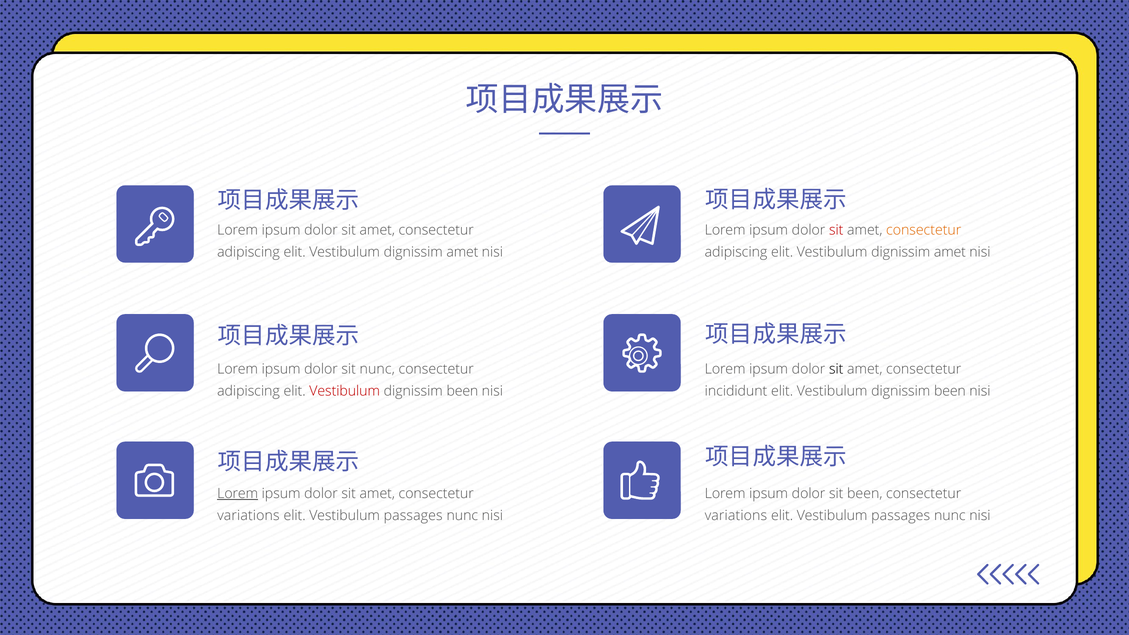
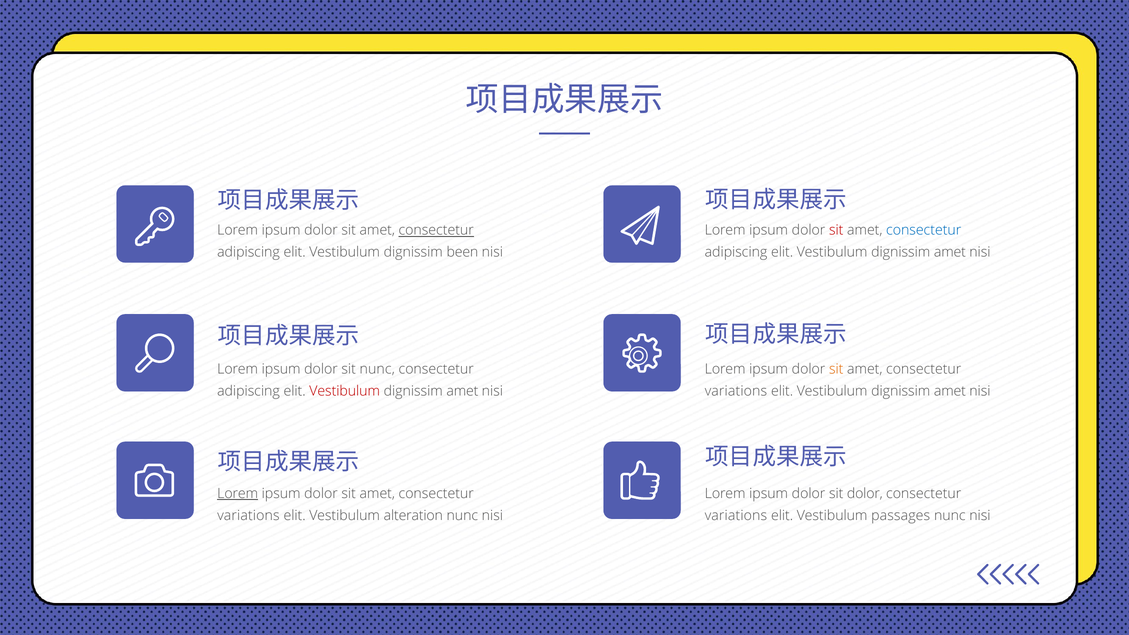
consectetur underline: none -> present (436, 230)
consectetur colour: orange -> blue (924, 230)
amet: amet -> been (462, 252)
sit colour: black -> orange (836, 369)
been: been -> amet (462, 391)
incididunt: incididunt -> variations (736, 391)
been: been -> amet (950, 391)
sit been: been -> dolor (865, 493)
passages: passages -> alteration (413, 515)
